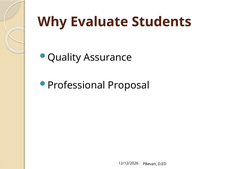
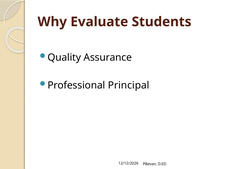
Proposal: Proposal -> Principal (129, 85)
